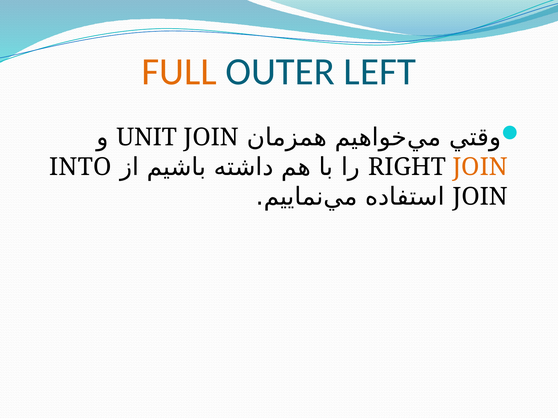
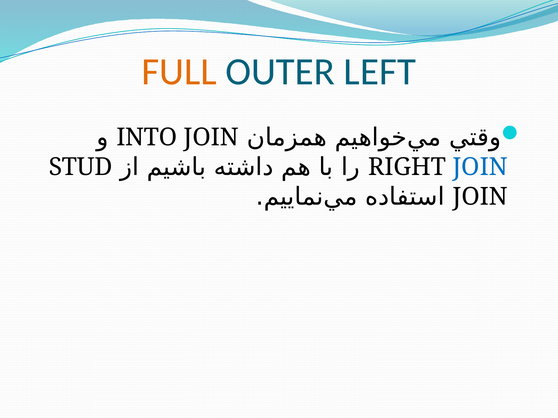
UNIT: UNIT -> INTO (147, 137)
INTO: INTO -> STUD (81, 167)
JOIN colour: orange -> blue (480, 167)
